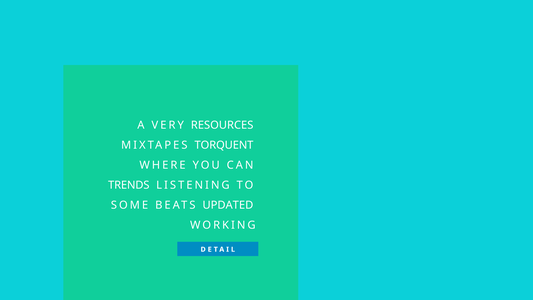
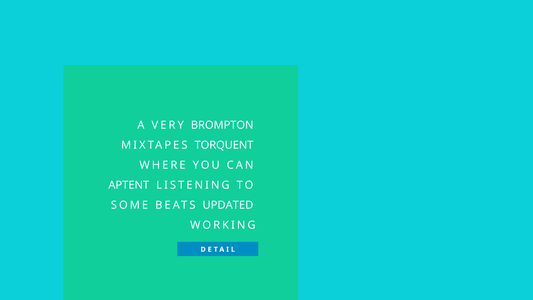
RESOURCES: RESOURCES -> BROMPTON (222, 125)
TRENDS: TRENDS -> APTENT (129, 185)
